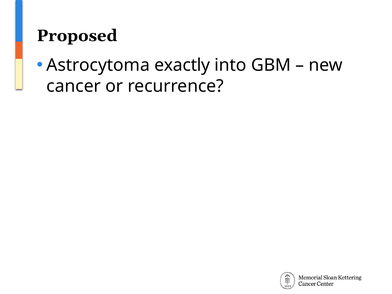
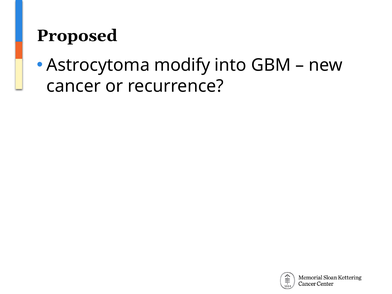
exactly: exactly -> modify (182, 65)
